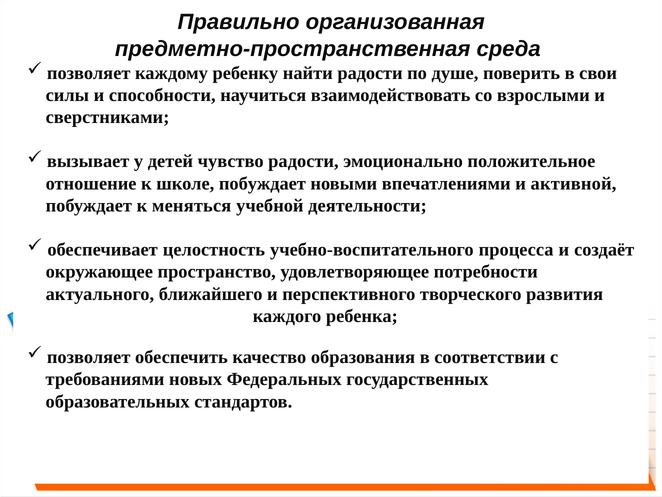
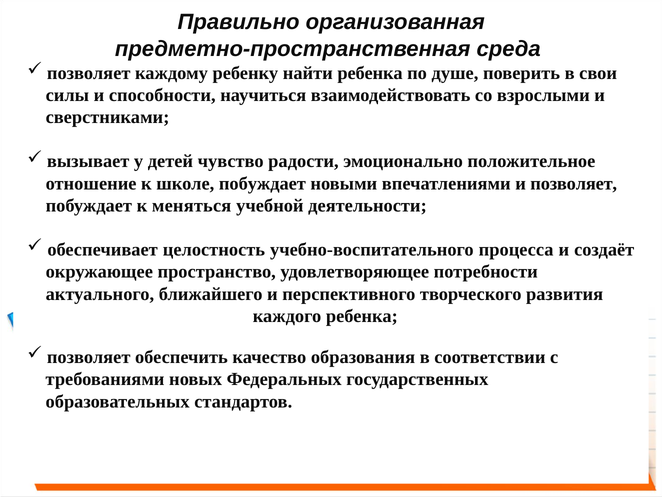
найти радости: радости -> ребенка (370, 73)
и активной: активной -> позволяет (574, 183)
